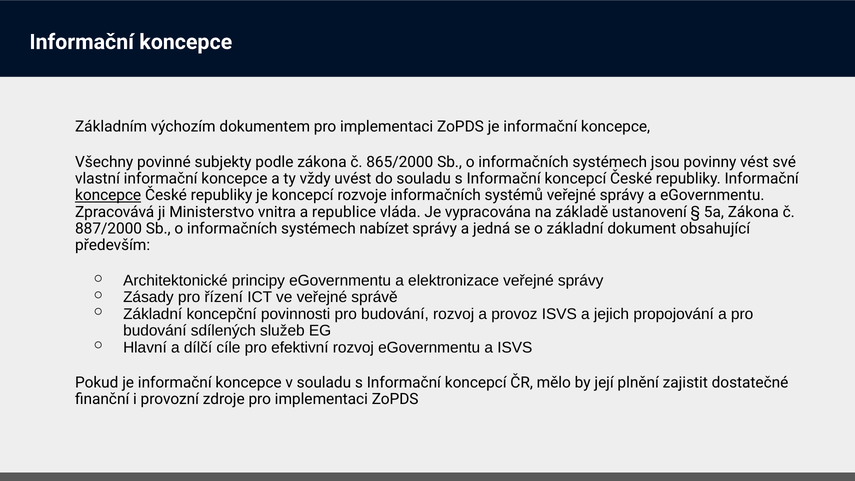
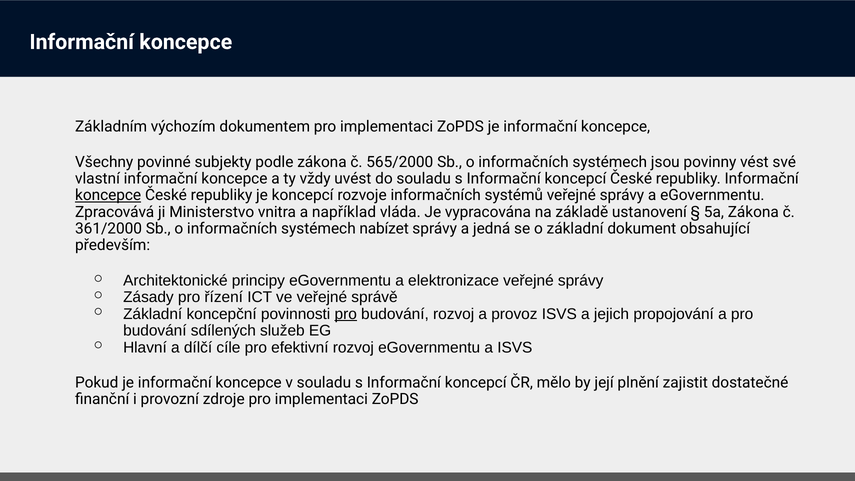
865/2000: 865/2000 -> 565/2000 (400, 162)
republice: republice -> například (344, 212)
887/2000: 887/2000 -> 361/2000 (109, 229)
pro underline: none -> present (346, 314)
